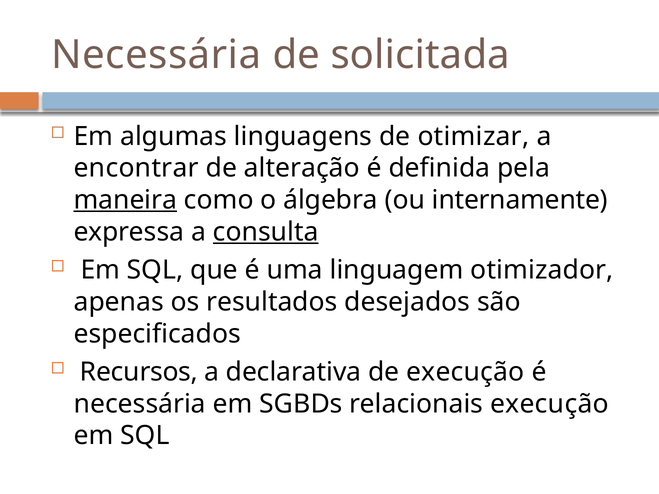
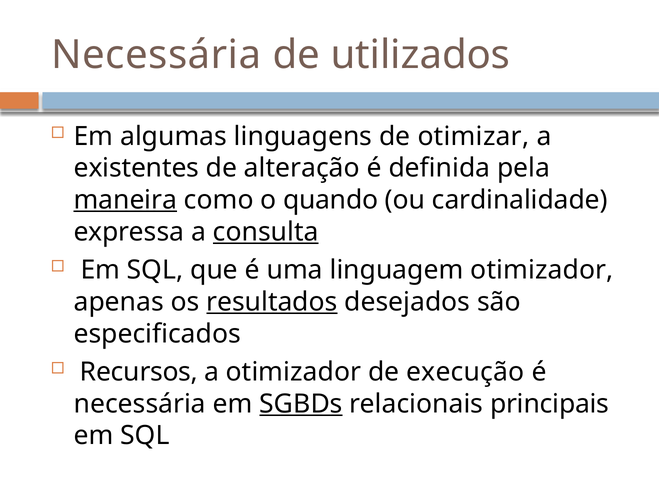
solicitada: solicitada -> utilizados (420, 55)
encontrar: encontrar -> existentes (136, 168)
álgebra: álgebra -> quando (331, 200)
internamente: internamente -> cardinalidade (520, 200)
resultados underline: none -> present (272, 302)
a declarativa: declarativa -> otimizador (294, 372)
SGBDs underline: none -> present (301, 404)
relacionais execução: execução -> principais (550, 404)
